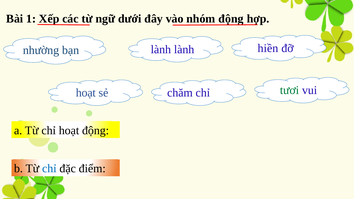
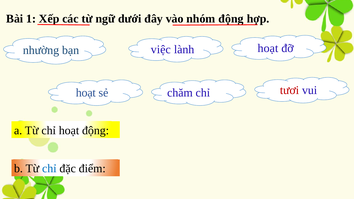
bạn lành: lành -> việc (161, 49)
lành hiền: hiền -> hoạt (268, 48)
tươi colour: green -> red (289, 90)
